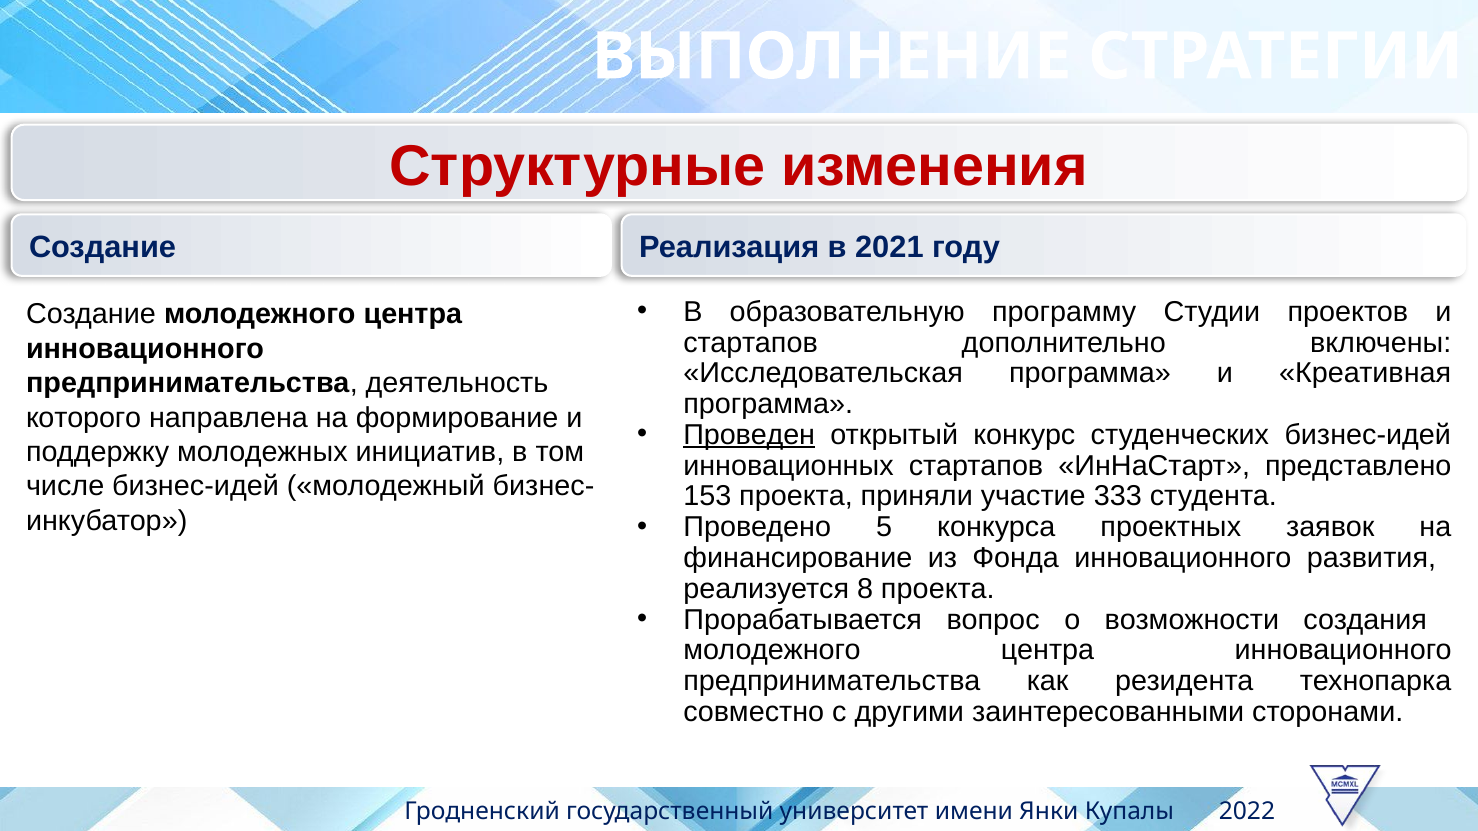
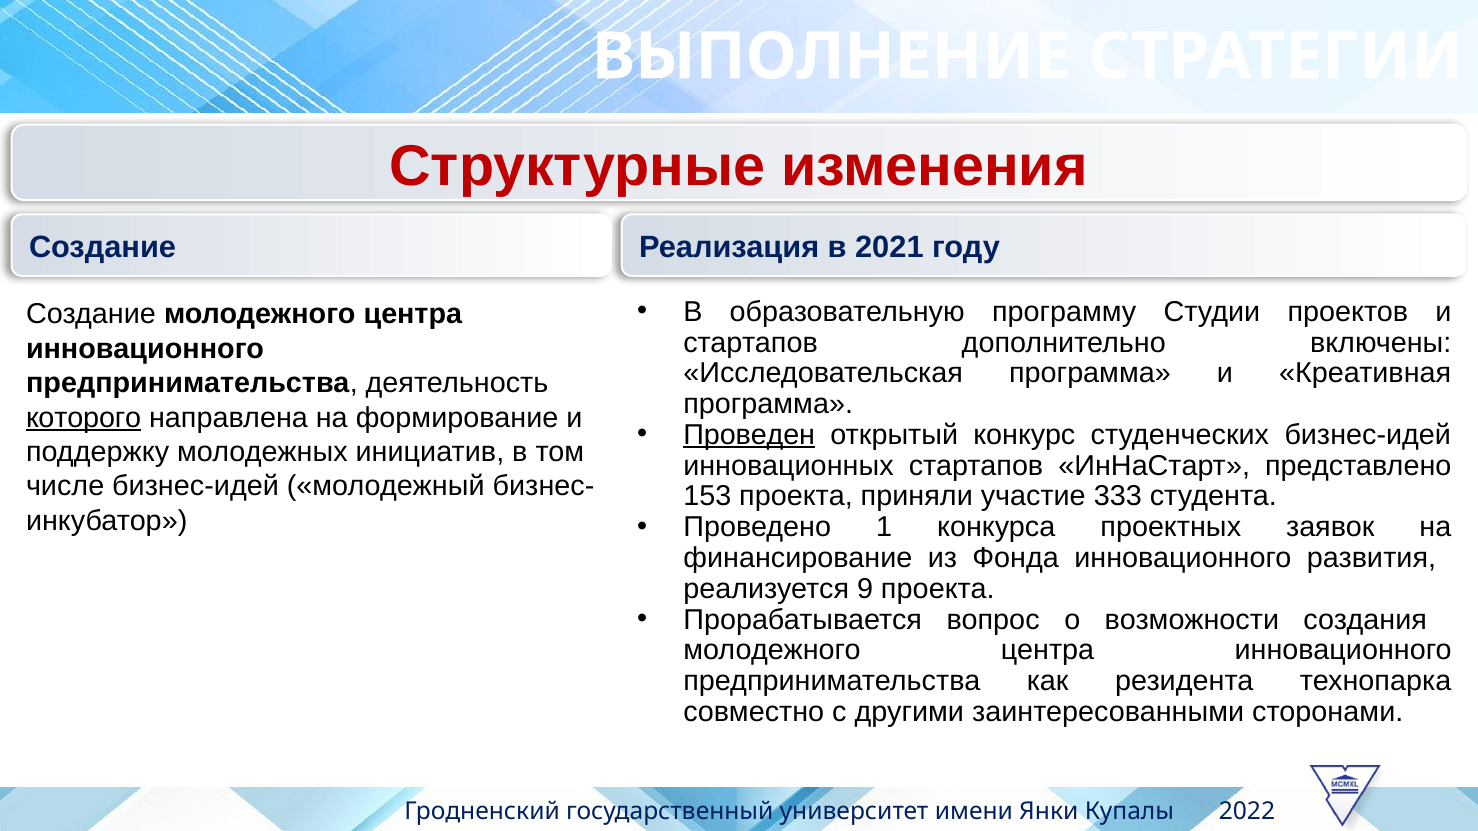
которого underline: none -> present (84, 418)
5: 5 -> 1 (884, 527)
8: 8 -> 9 (865, 589)
